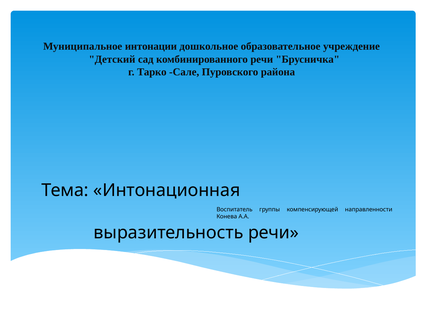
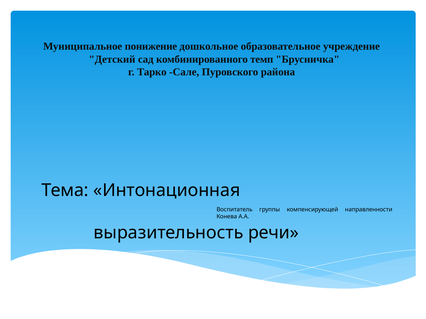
интонации: интонации -> понижение (151, 47)
комбинированного речи: речи -> темп (262, 59)
